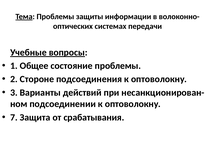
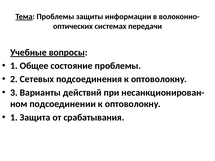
Стороне: Стороне -> Сетевых (37, 79)
7: 7 -> 1 (14, 118)
